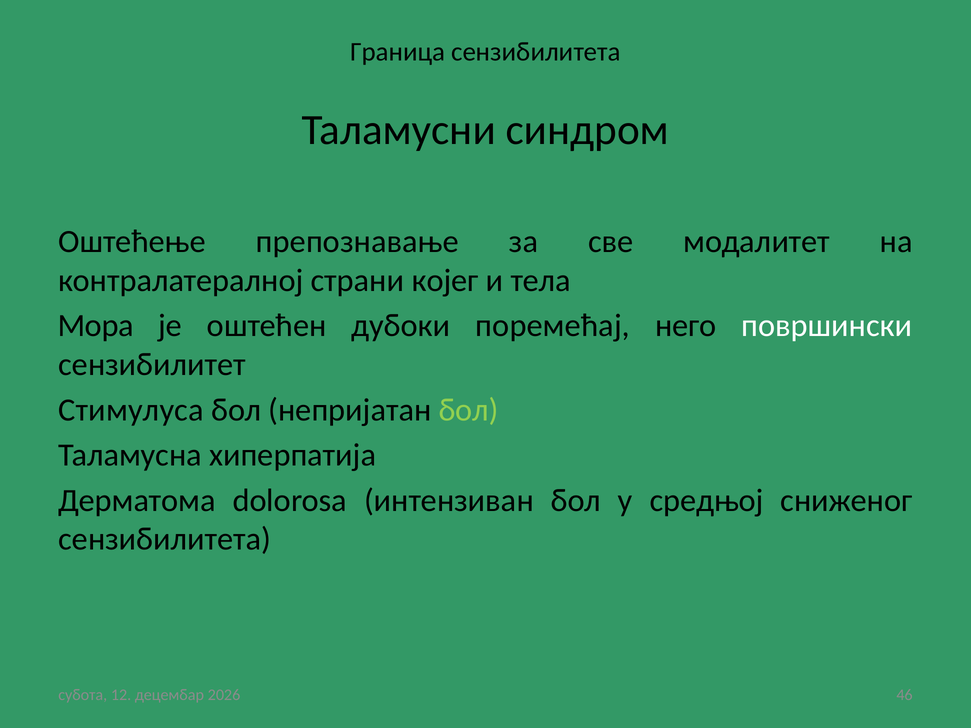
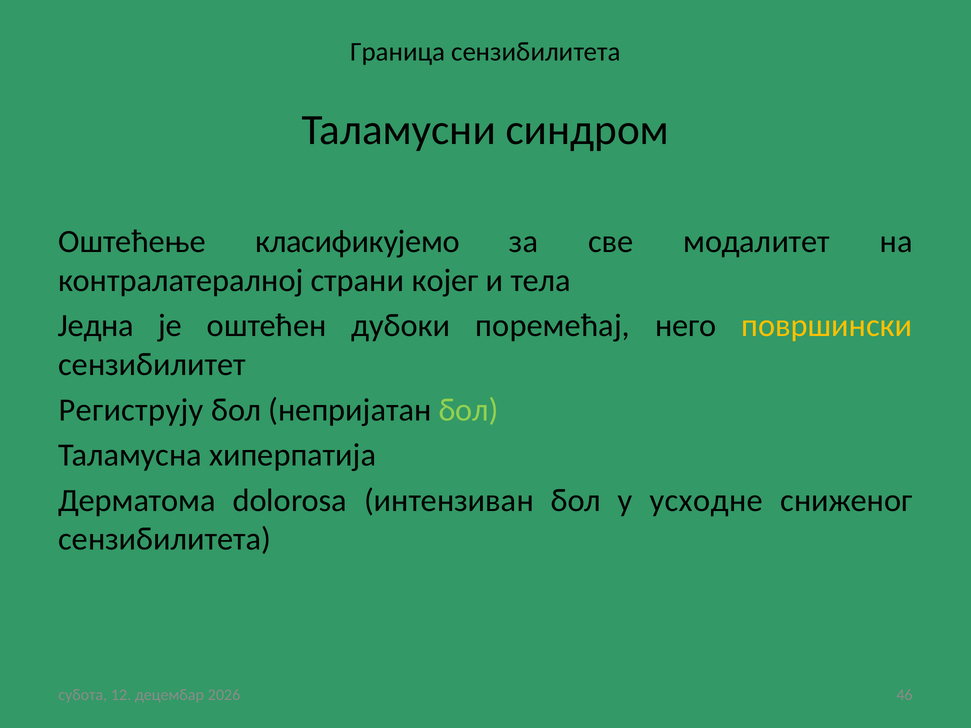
препознавање: препознавање -> класификујемо (358, 242)
Мора: Мора -> Једна (96, 326)
површински colour: white -> yellow (827, 326)
Стимулуса: Стимулуса -> Региструју (131, 410)
средњој: средњој -> усходне (706, 501)
